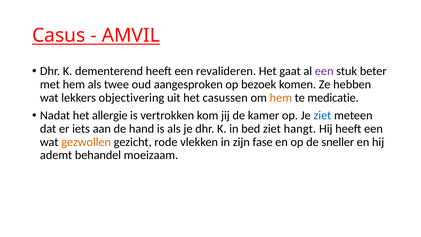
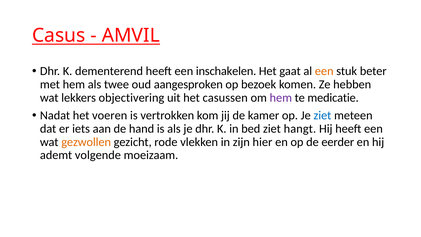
revalideren: revalideren -> inschakelen (226, 71)
een colour: purple -> orange (324, 71)
hem colour: orange -> purple (281, 98)
allergie: allergie -> voeren (110, 115)
fase: fase -> hier (262, 142)
sneller: sneller -> eerder (338, 142)
behandel: behandel -> volgende (98, 155)
